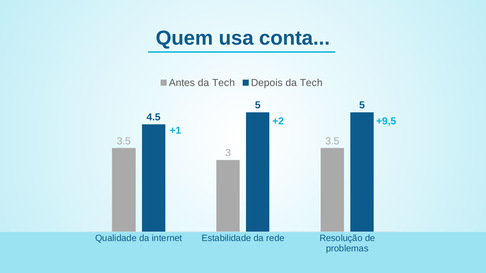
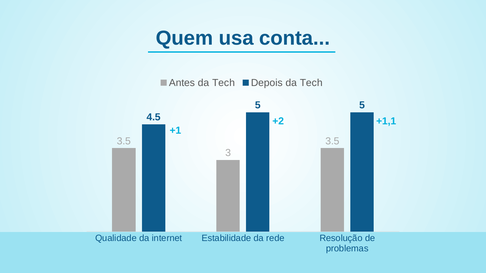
+9,5: +9,5 -> +1,1 (386, 121)
